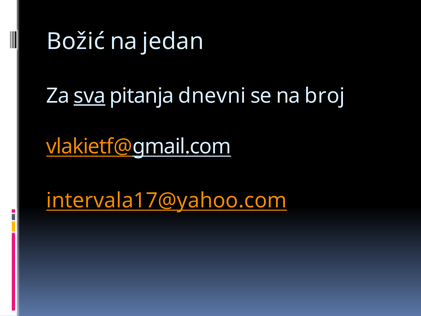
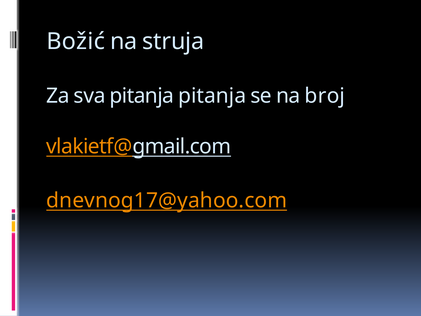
jedan: jedan -> struja (173, 41)
sva underline: present -> none (90, 96)
pitanja dnevni: dnevni -> pitanja (212, 96)
intervala17@yahoo.com: intervala17@yahoo.com -> dnevnog17@yahoo.com (167, 200)
